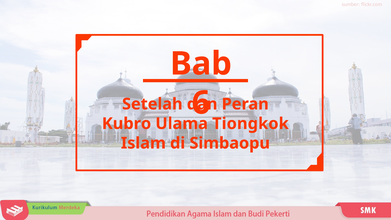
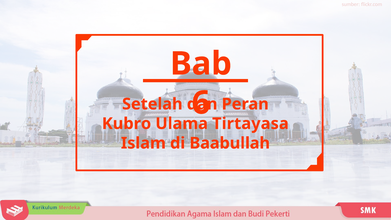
Tiongkok: Tiongkok -> Tirtayasa (250, 124)
Simbaopu: Simbaopu -> Baabullah (230, 143)
